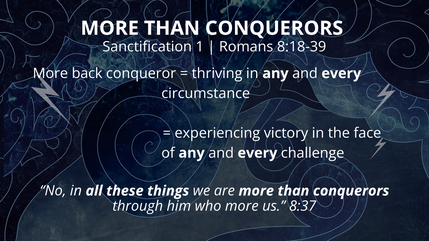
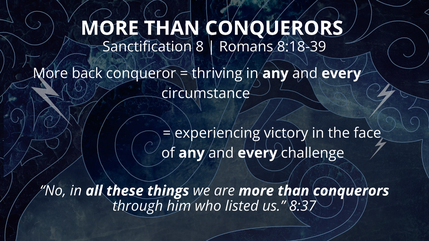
1: 1 -> 8 (200, 47)
who more: more -> listed (242, 207)
